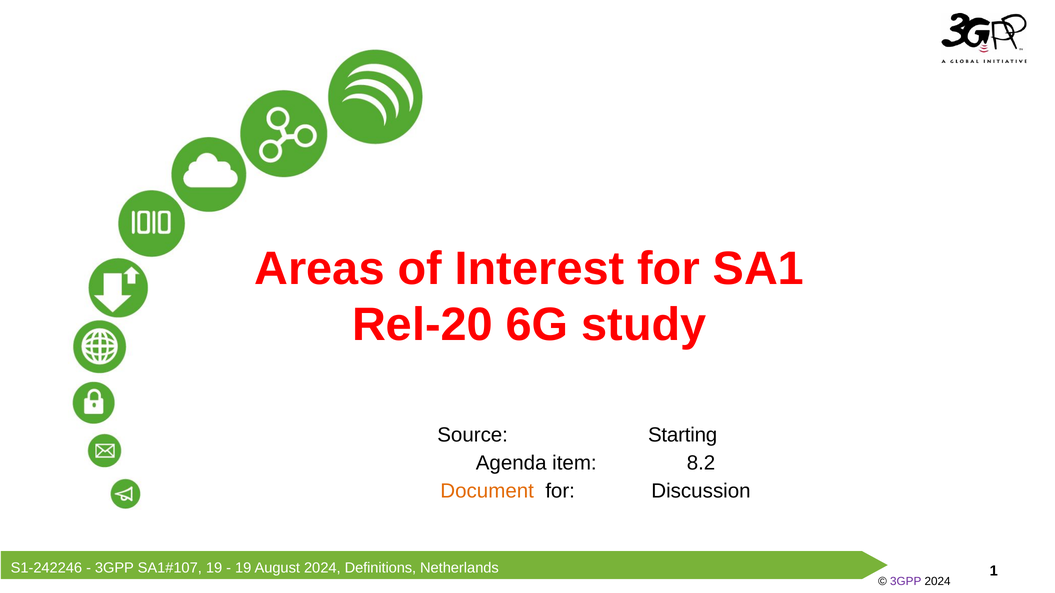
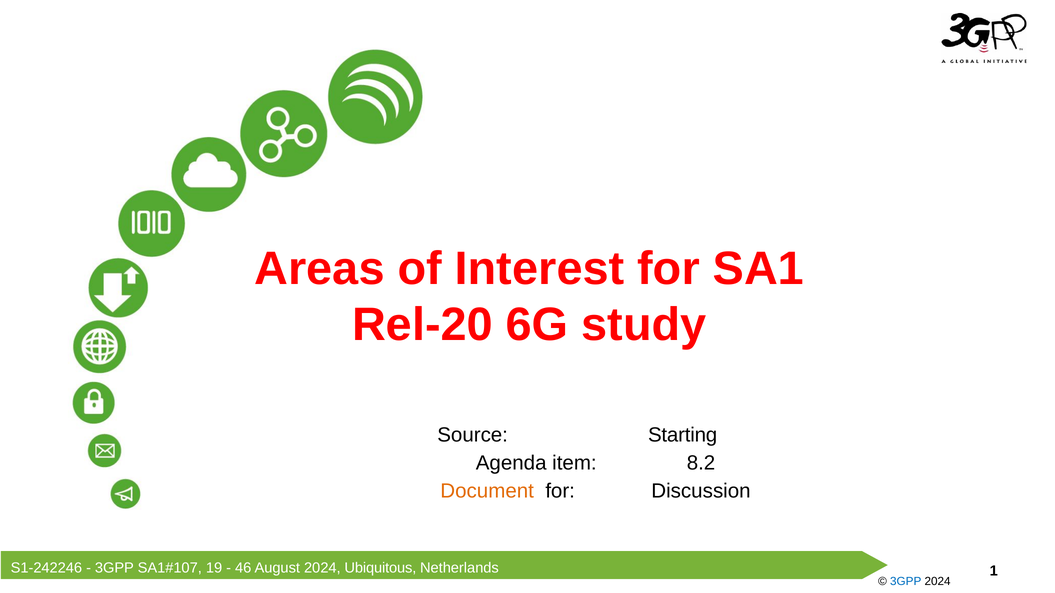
19: 19 -> 46 (243, 568)
Definitions: Definitions -> Ubiquitous (380, 568)
3GPP colour: purple -> blue (906, 582)
